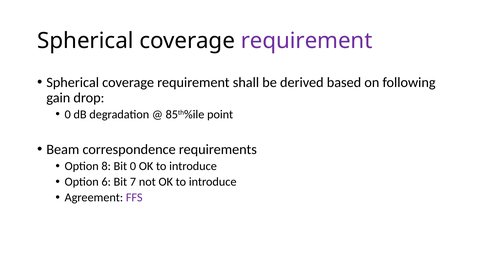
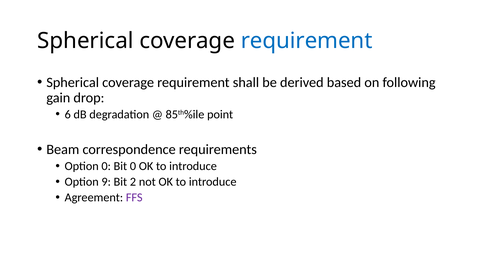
requirement colour: purple -> blue (307, 41)
0: 0 -> 6 (68, 115)
Option 8: 8 -> 0 (106, 166)
6: 6 -> 9 (106, 182)
7: 7 -> 2 (133, 182)
